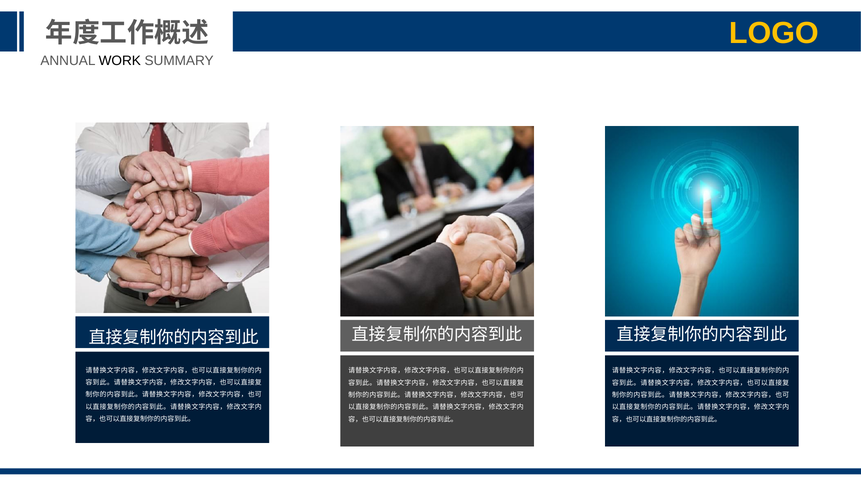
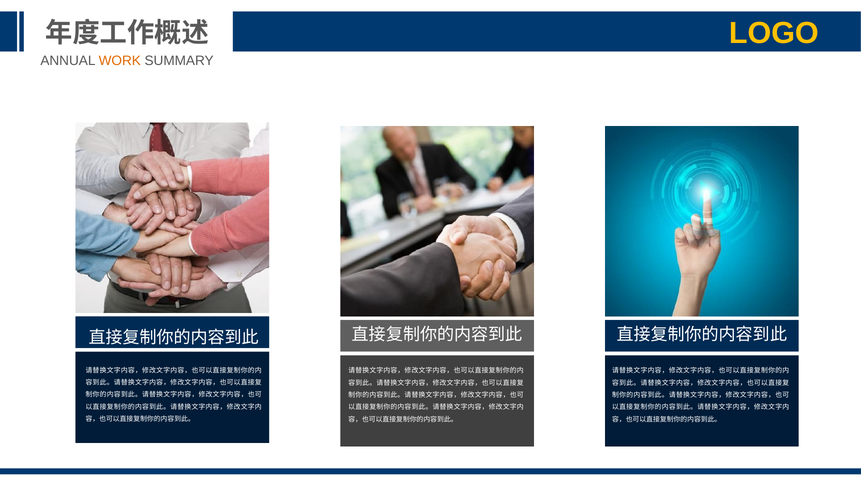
WORK colour: black -> orange (120, 61)
